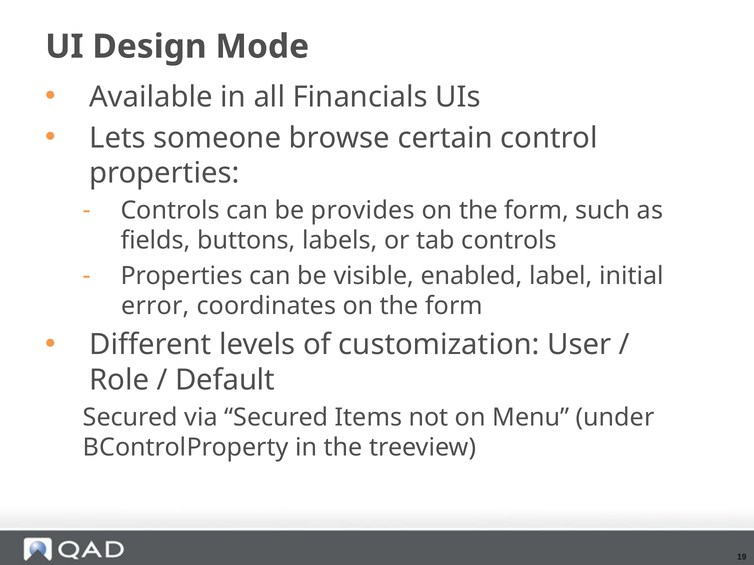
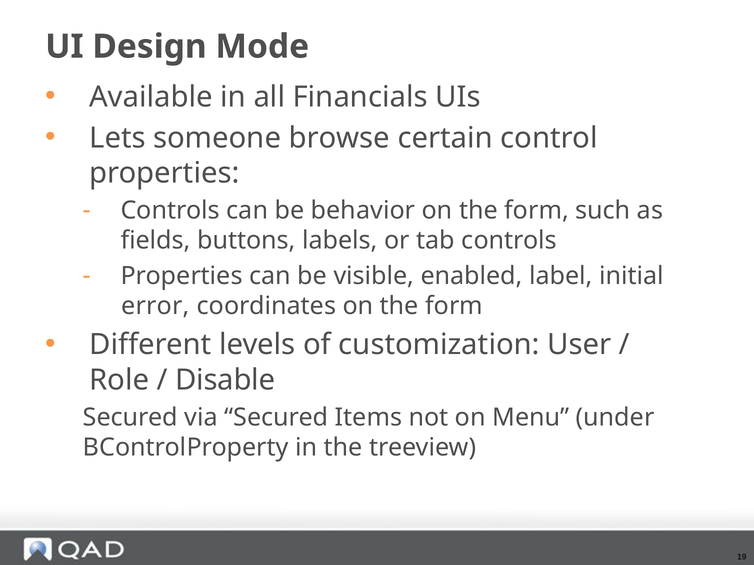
provides: provides -> behavior (363, 211)
Default: Default -> Disable (225, 380)
